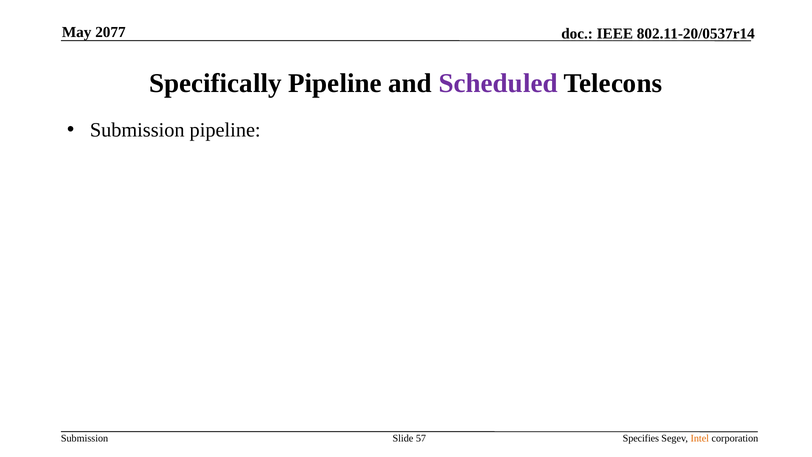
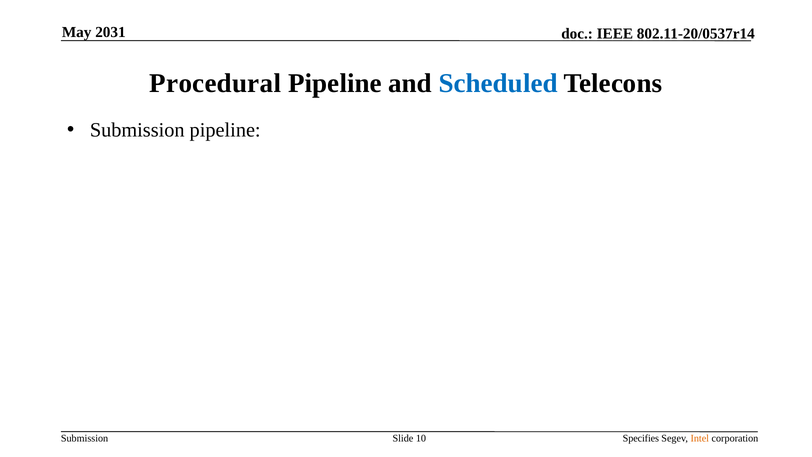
2077: 2077 -> 2031 (110, 32)
Specifically: Specifically -> Procedural (215, 83)
Scheduled colour: purple -> blue (498, 83)
57: 57 -> 10 (421, 438)
